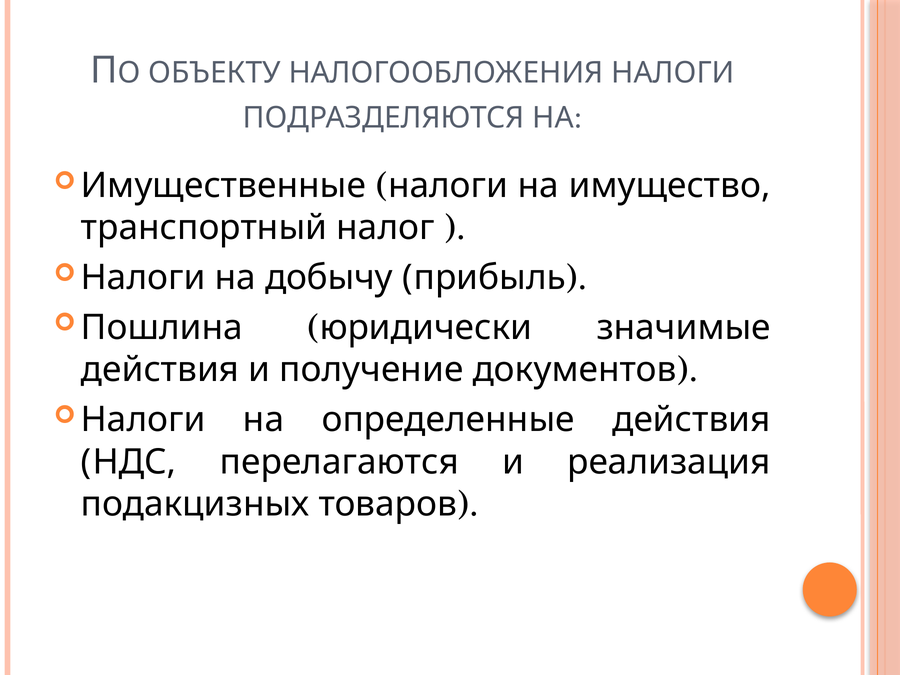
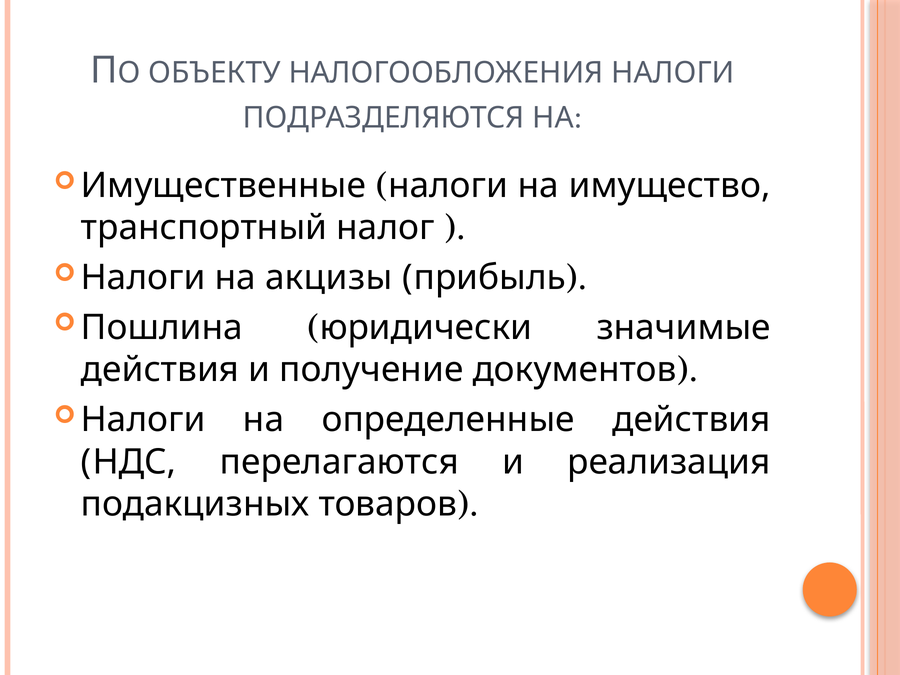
добычу: добычу -> акцизы (329, 278)
